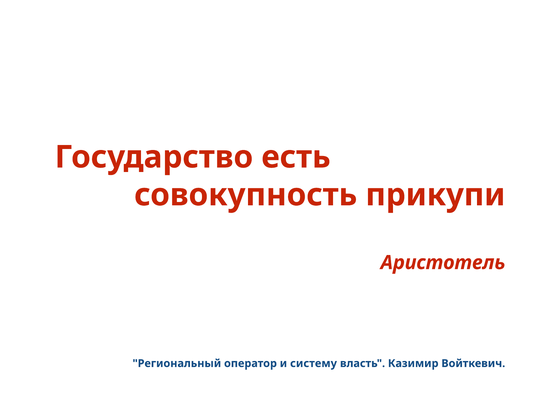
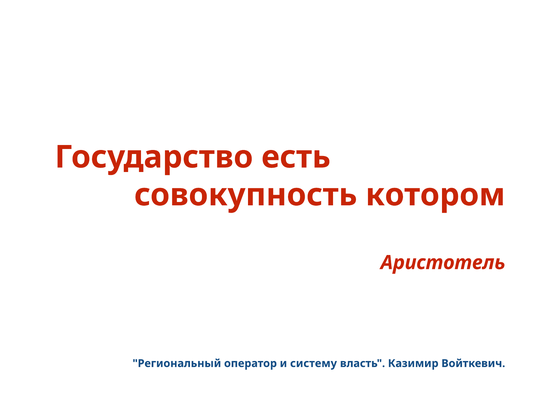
прикупи: прикупи -> котором (435, 195)
